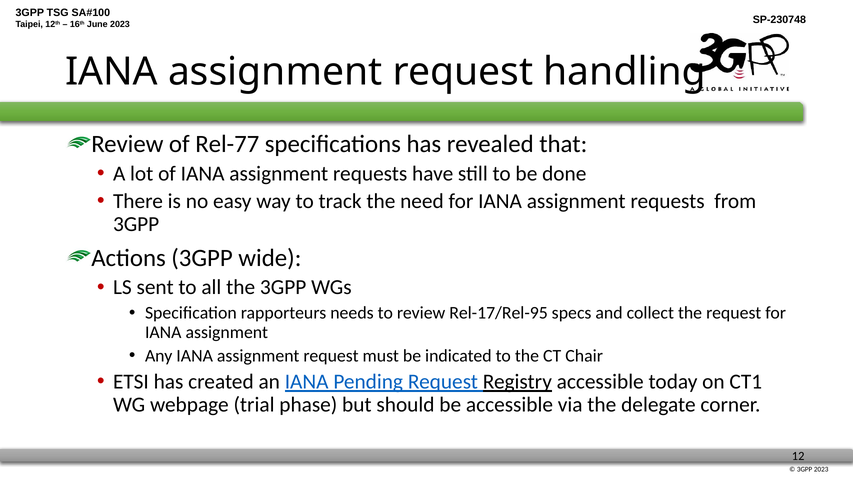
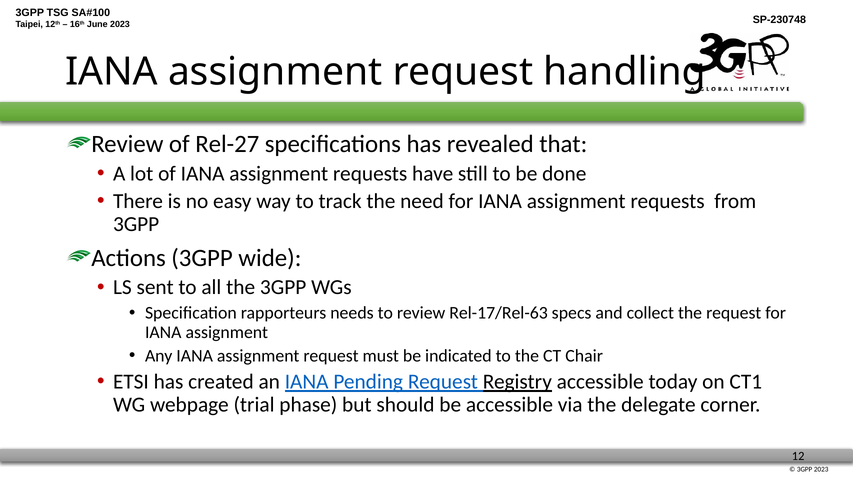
Rel-77: Rel-77 -> Rel-27 (227, 144)
Rel-17/Rel-95: Rel-17/Rel-95 -> Rel-17/Rel-63 (499, 313)
